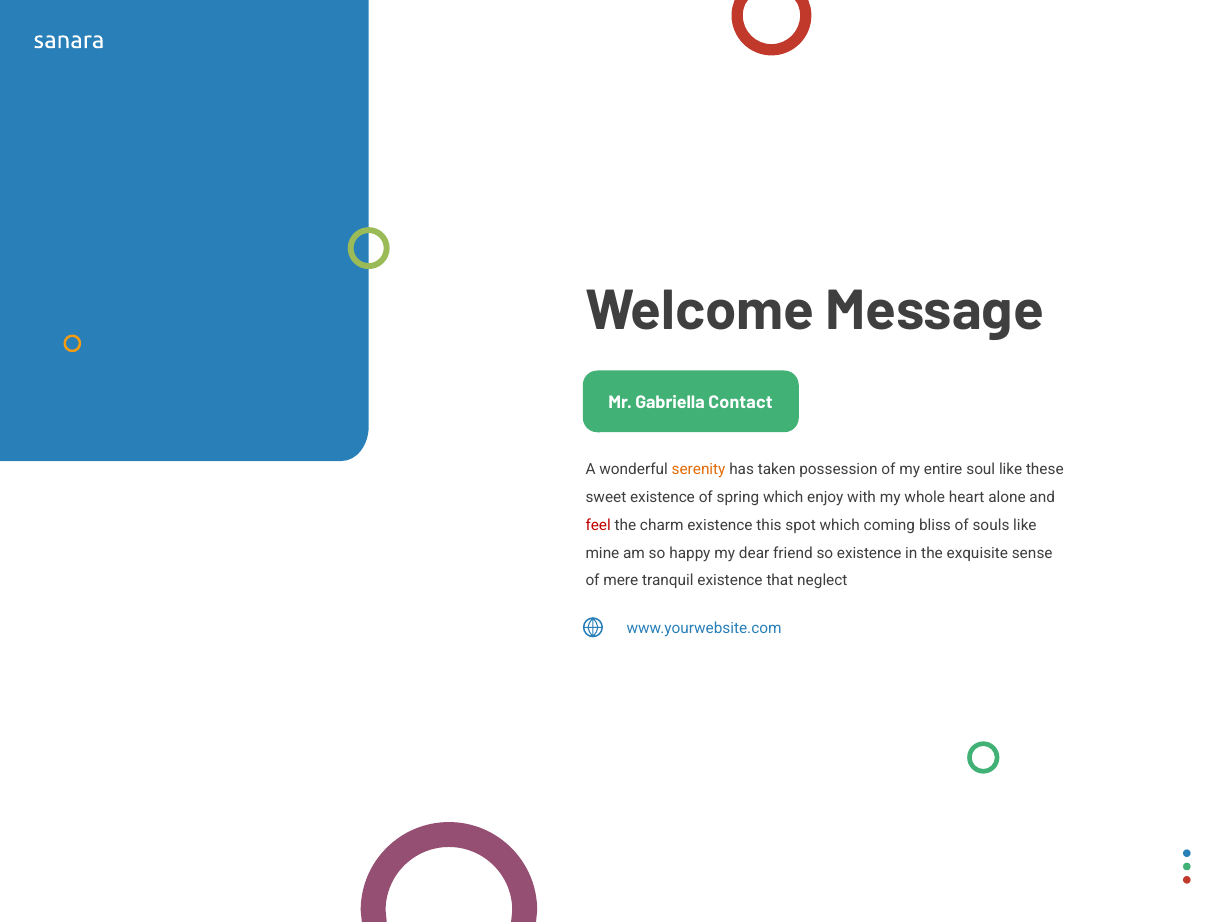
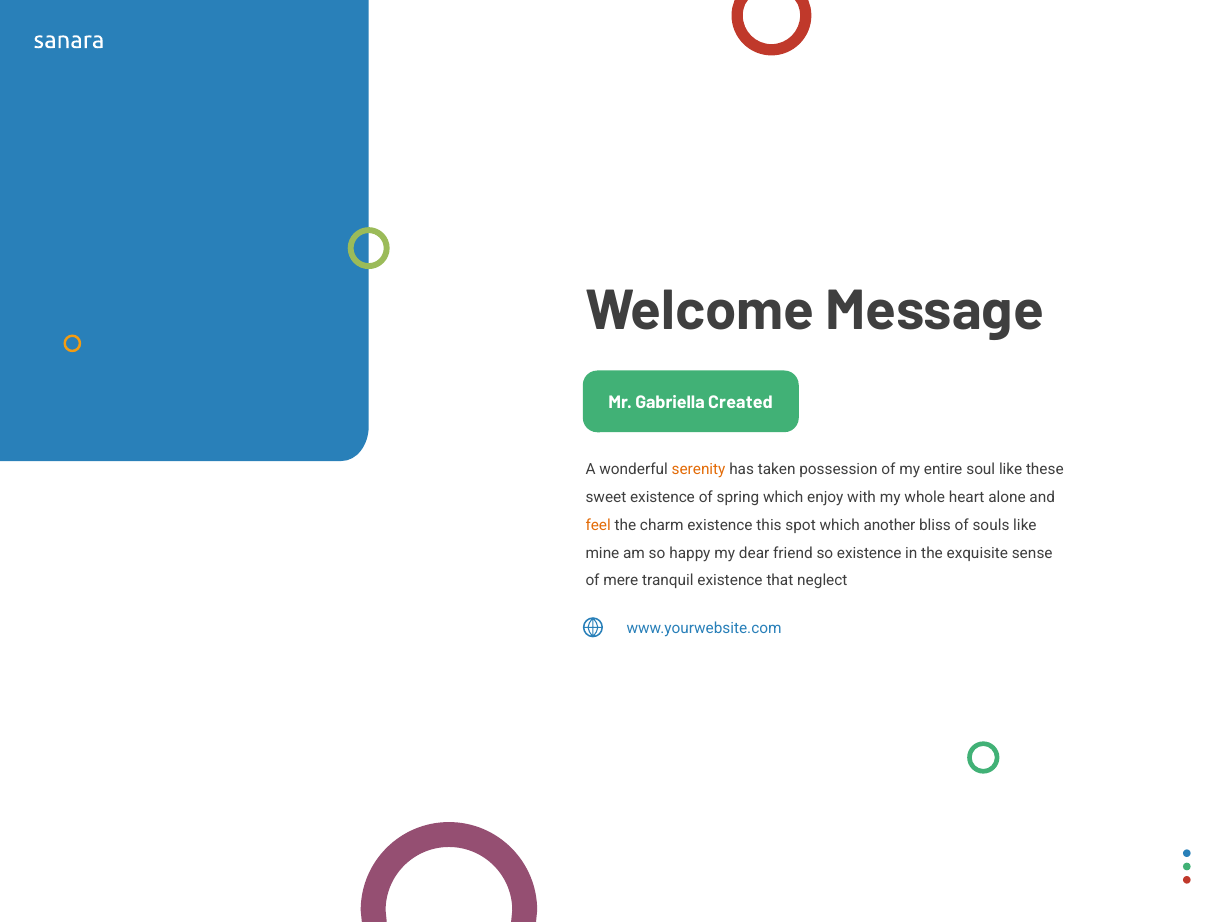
Contact: Contact -> Created (741, 403)
feel colour: red -> orange (598, 525)
coming: coming -> another (889, 525)
